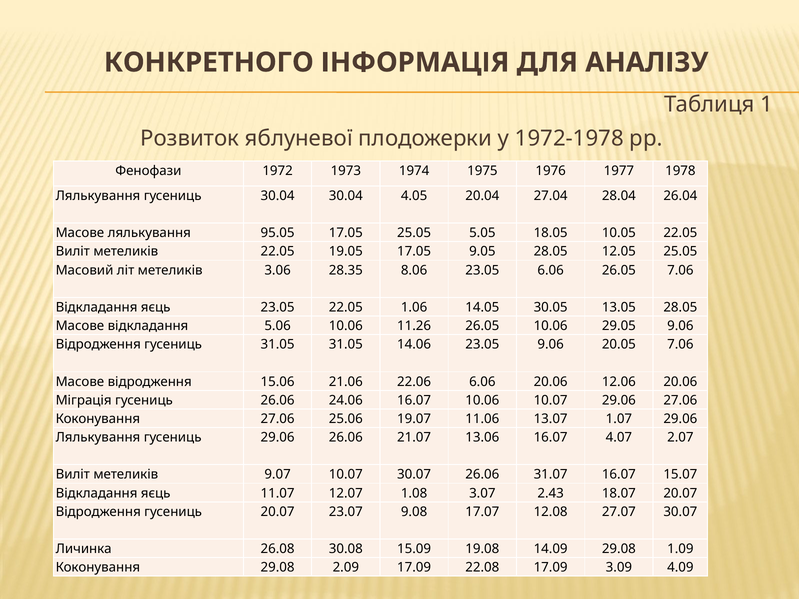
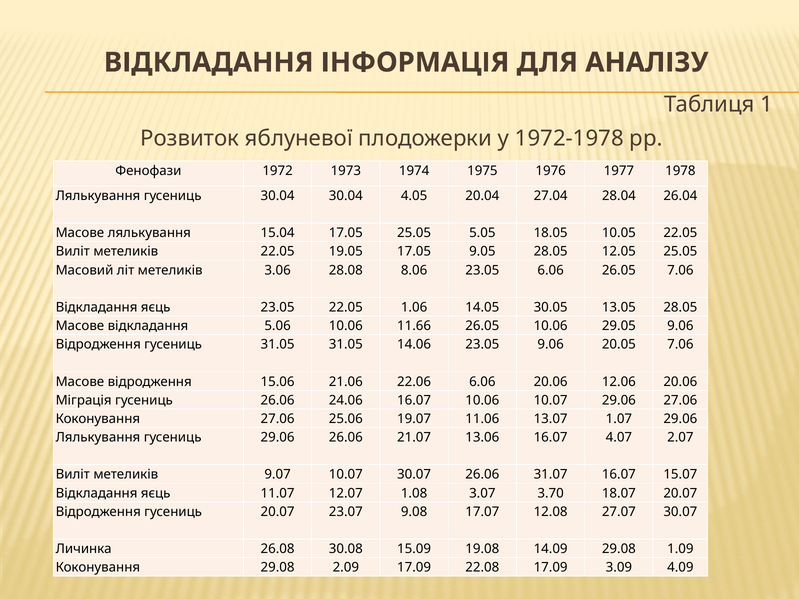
КОНКРЕТНОГО: КОНКРЕТНОГО -> ВІДКЛАДАННЯ (209, 62)
95.05: 95.05 -> 15.04 (278, 233)
28.35: 28.35 -> 28.08 (346, 270)
11.26: 11.26 -> 11.66 (414, 326)
2.43: 2.43 -> 3.70 (551, 493)
